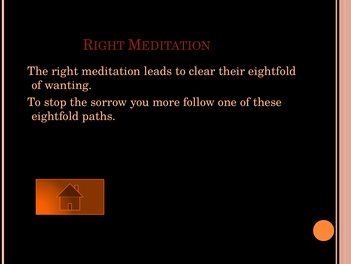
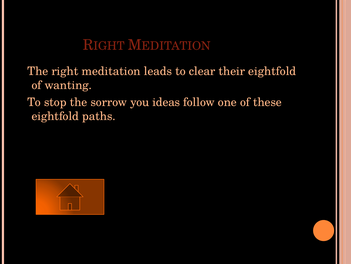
more: more -> ideas (166, 102)
